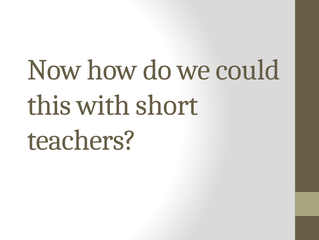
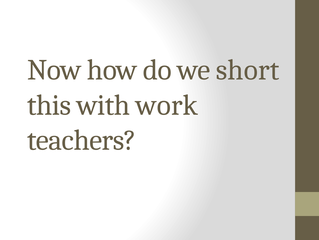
could: could -> short (248, 70)
short: short -> work (167, 105)
